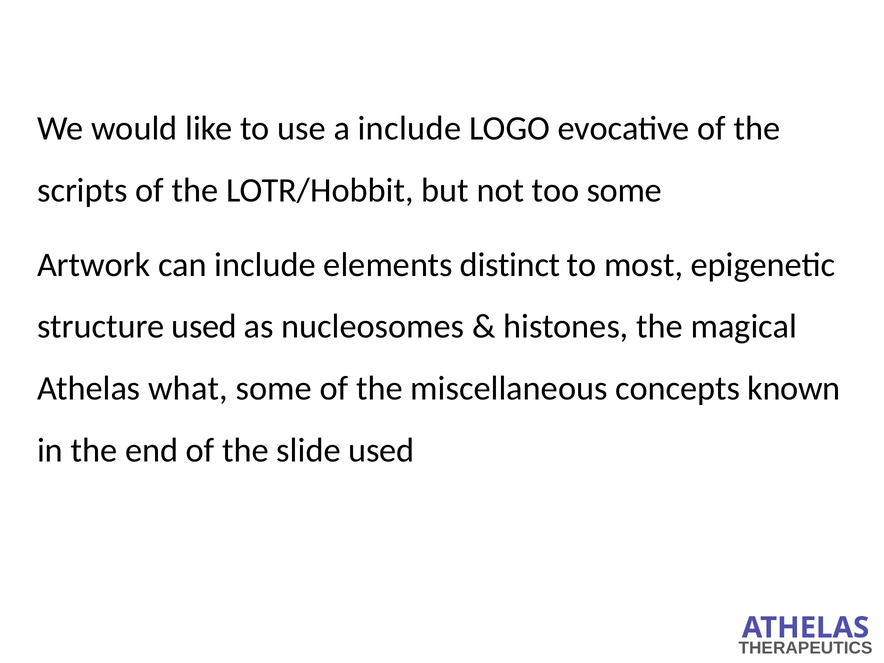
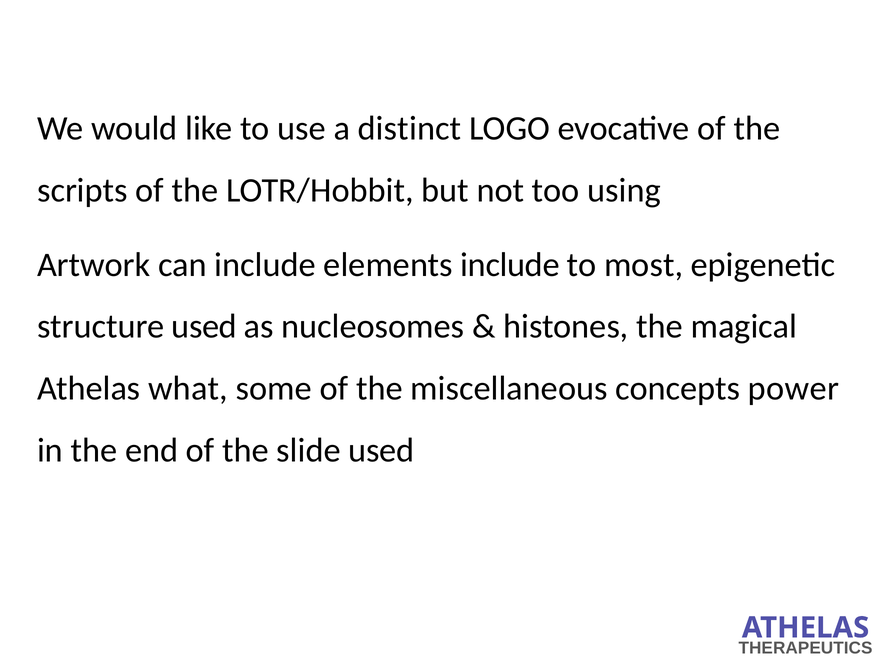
a include: include -> distinct (410, 129)
too some: some -> using (624, 191)
elements distinct: distinct -> include (510, 265)
known: known -> power (794, 389)
